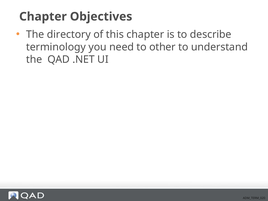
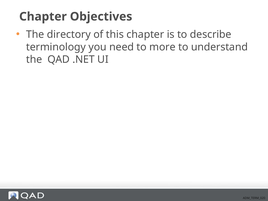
other: other -> more (162, 47)
